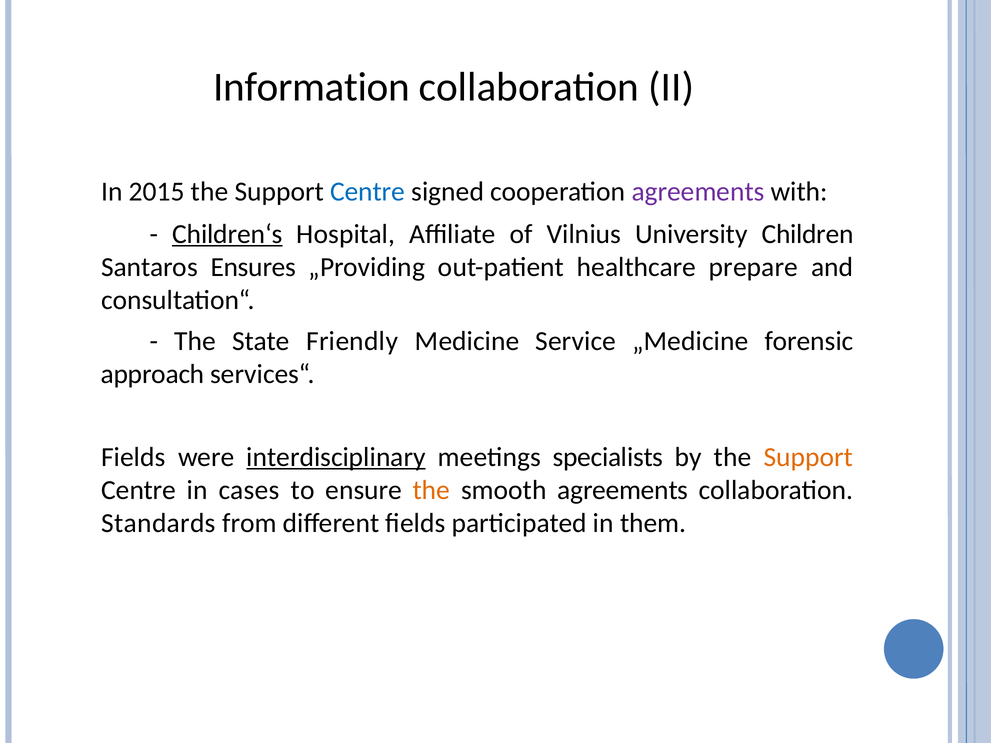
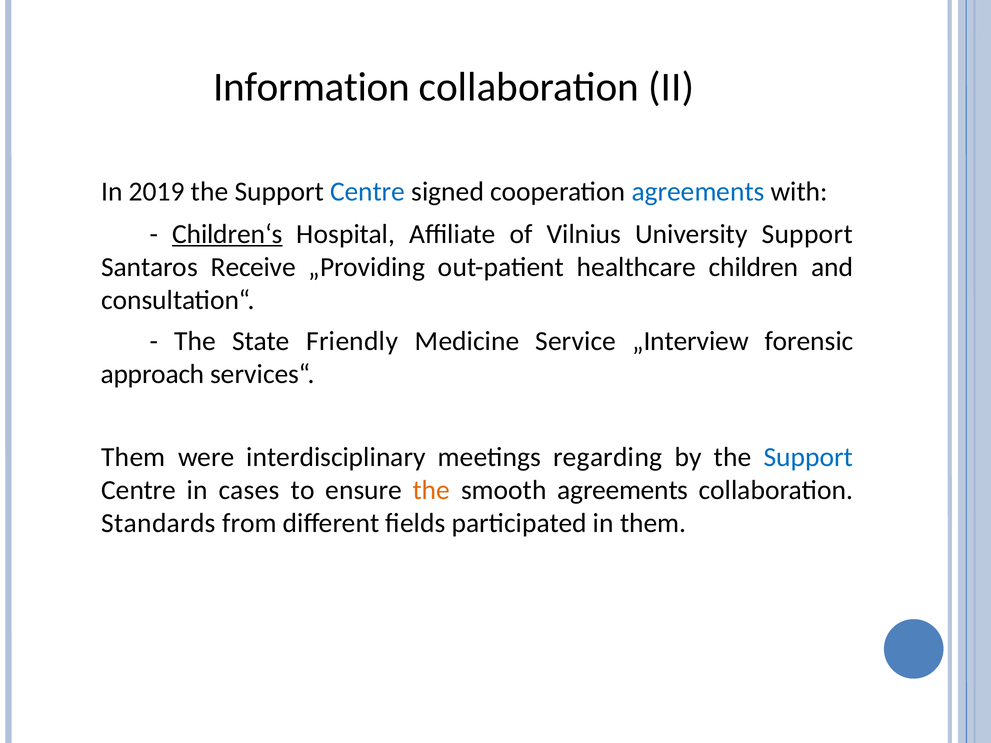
2015: 2015 -> 2019 (157, 192)
agreements colour: purple -> blue (698, 192)
University Children: Children -> Support (807, 234)
Ensures: Ensures -> Receive (253, 267)
prepare: prepare -> children (754, 267)
„Medicine: „Medicine -> „Interview (690, 341)
Fields: Fields -> Them (133, 457)
interdisciplinary underline: present -> none (336, 457)
specialists: specialists -> regarding (608, 457)
Support colour: orange -> blue (808, 457)
